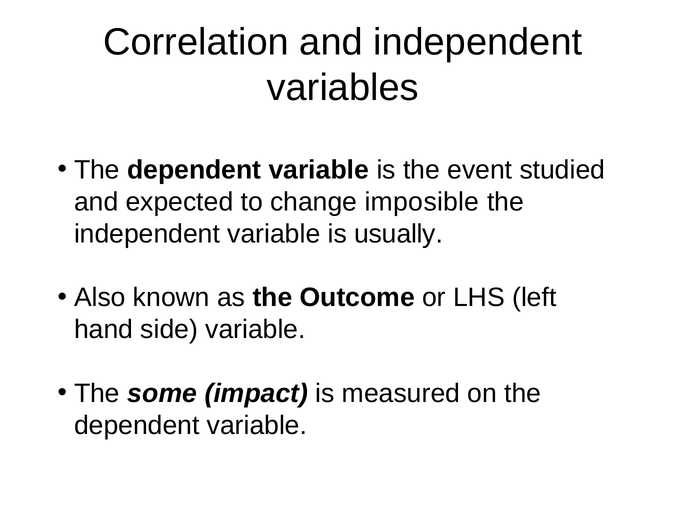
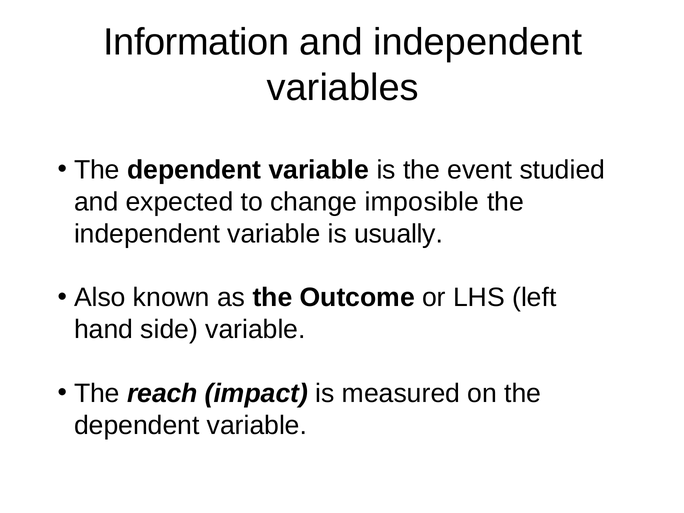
Correlation: Correlation -> Information (196, 42)
some: some -> reach (162, 394)
